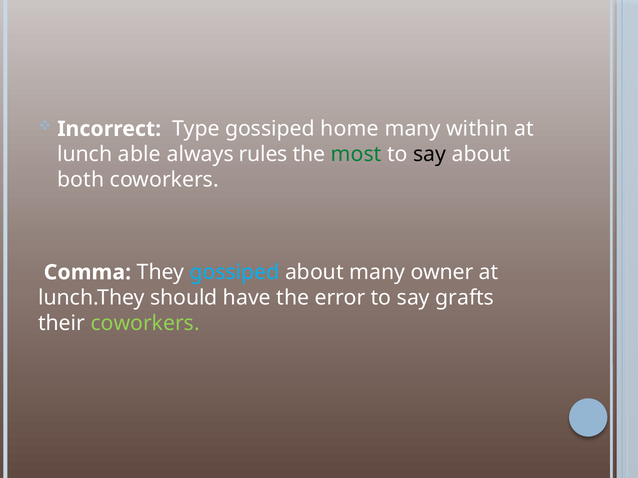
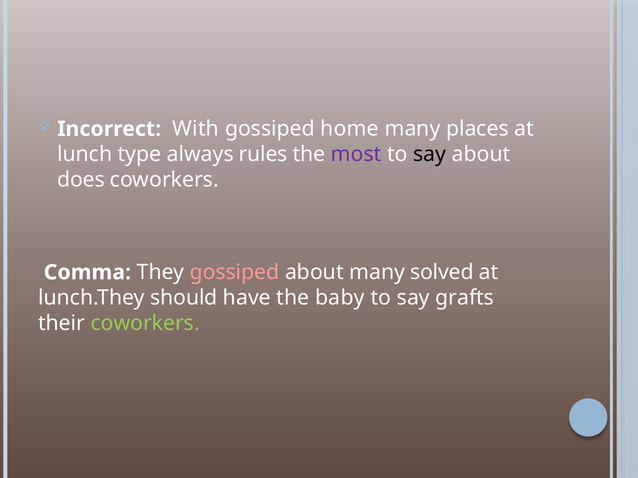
Type: Type -> With (196, 129)
within: within -> places (477, 129)
able: able -> type (140, 155)
most colour: green -> purple (356, 155)
both: both -> does (81, 180)
gossiped colour: light blue -> pink (235, 273)
owner: owner -> solved (442, 273)
error: error -> baby (340, 298)
